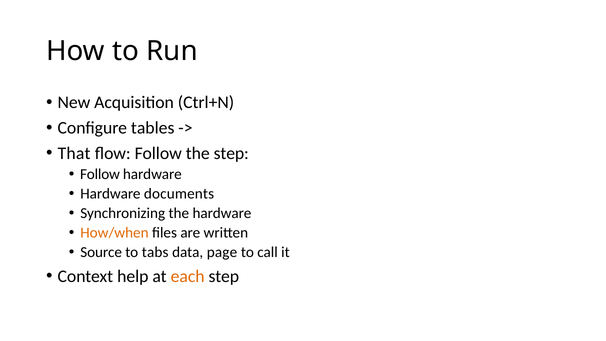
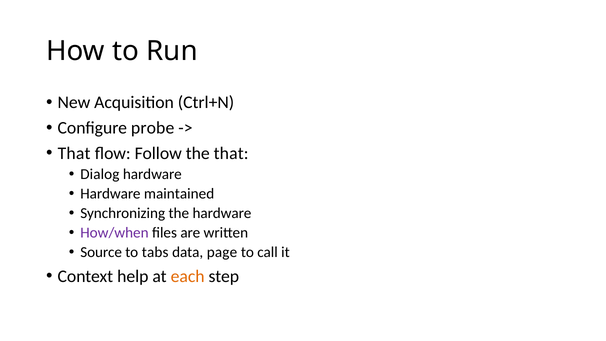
tables: tables -> probe (153, 128)
the step: step -> that (231, 153)
Follow: Follow -> Dialog (100, 174)
documents: documents -> maintained (179, 194)
How/when colour: orange -> purple (114, 233)
